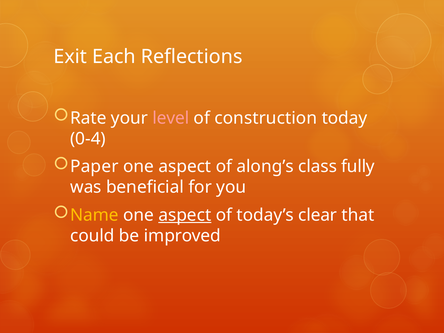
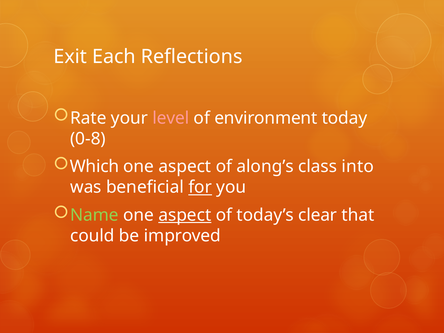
construction: construction -> environment (266, 118)
0-4: 0-4 -> 0-8 (88, 139)
Paper: Paper -> Which (94, 167)
fully: fully -> into (358, 167)
for underline: none -> present (200, 187)
Name colour: yellow -> light green (94, 215)
